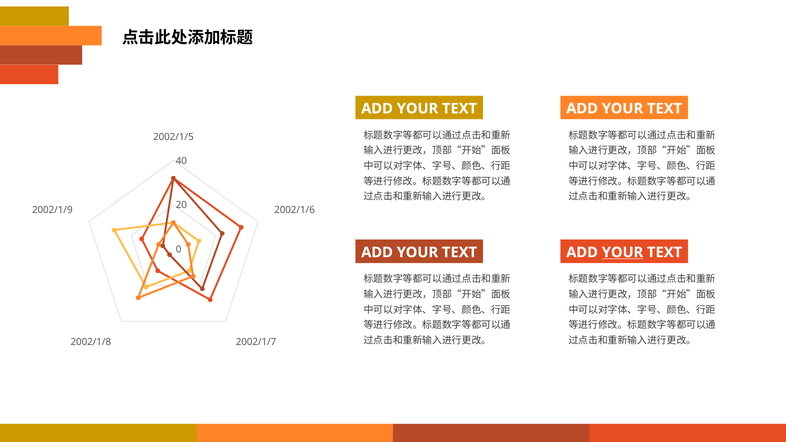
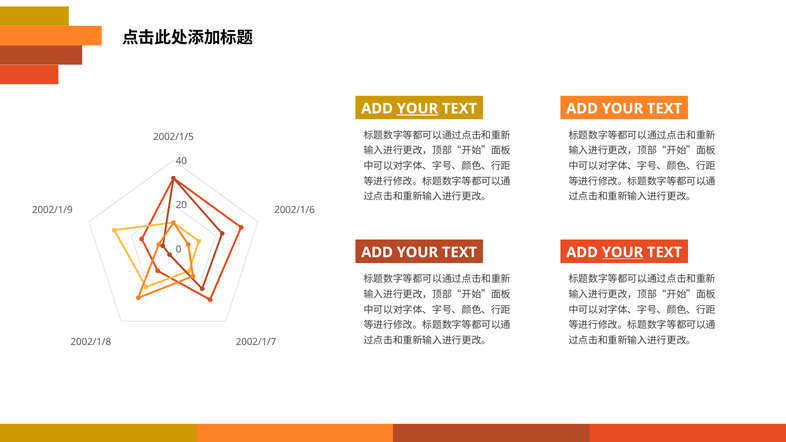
YOUR underline: none -> present (417, 109)
